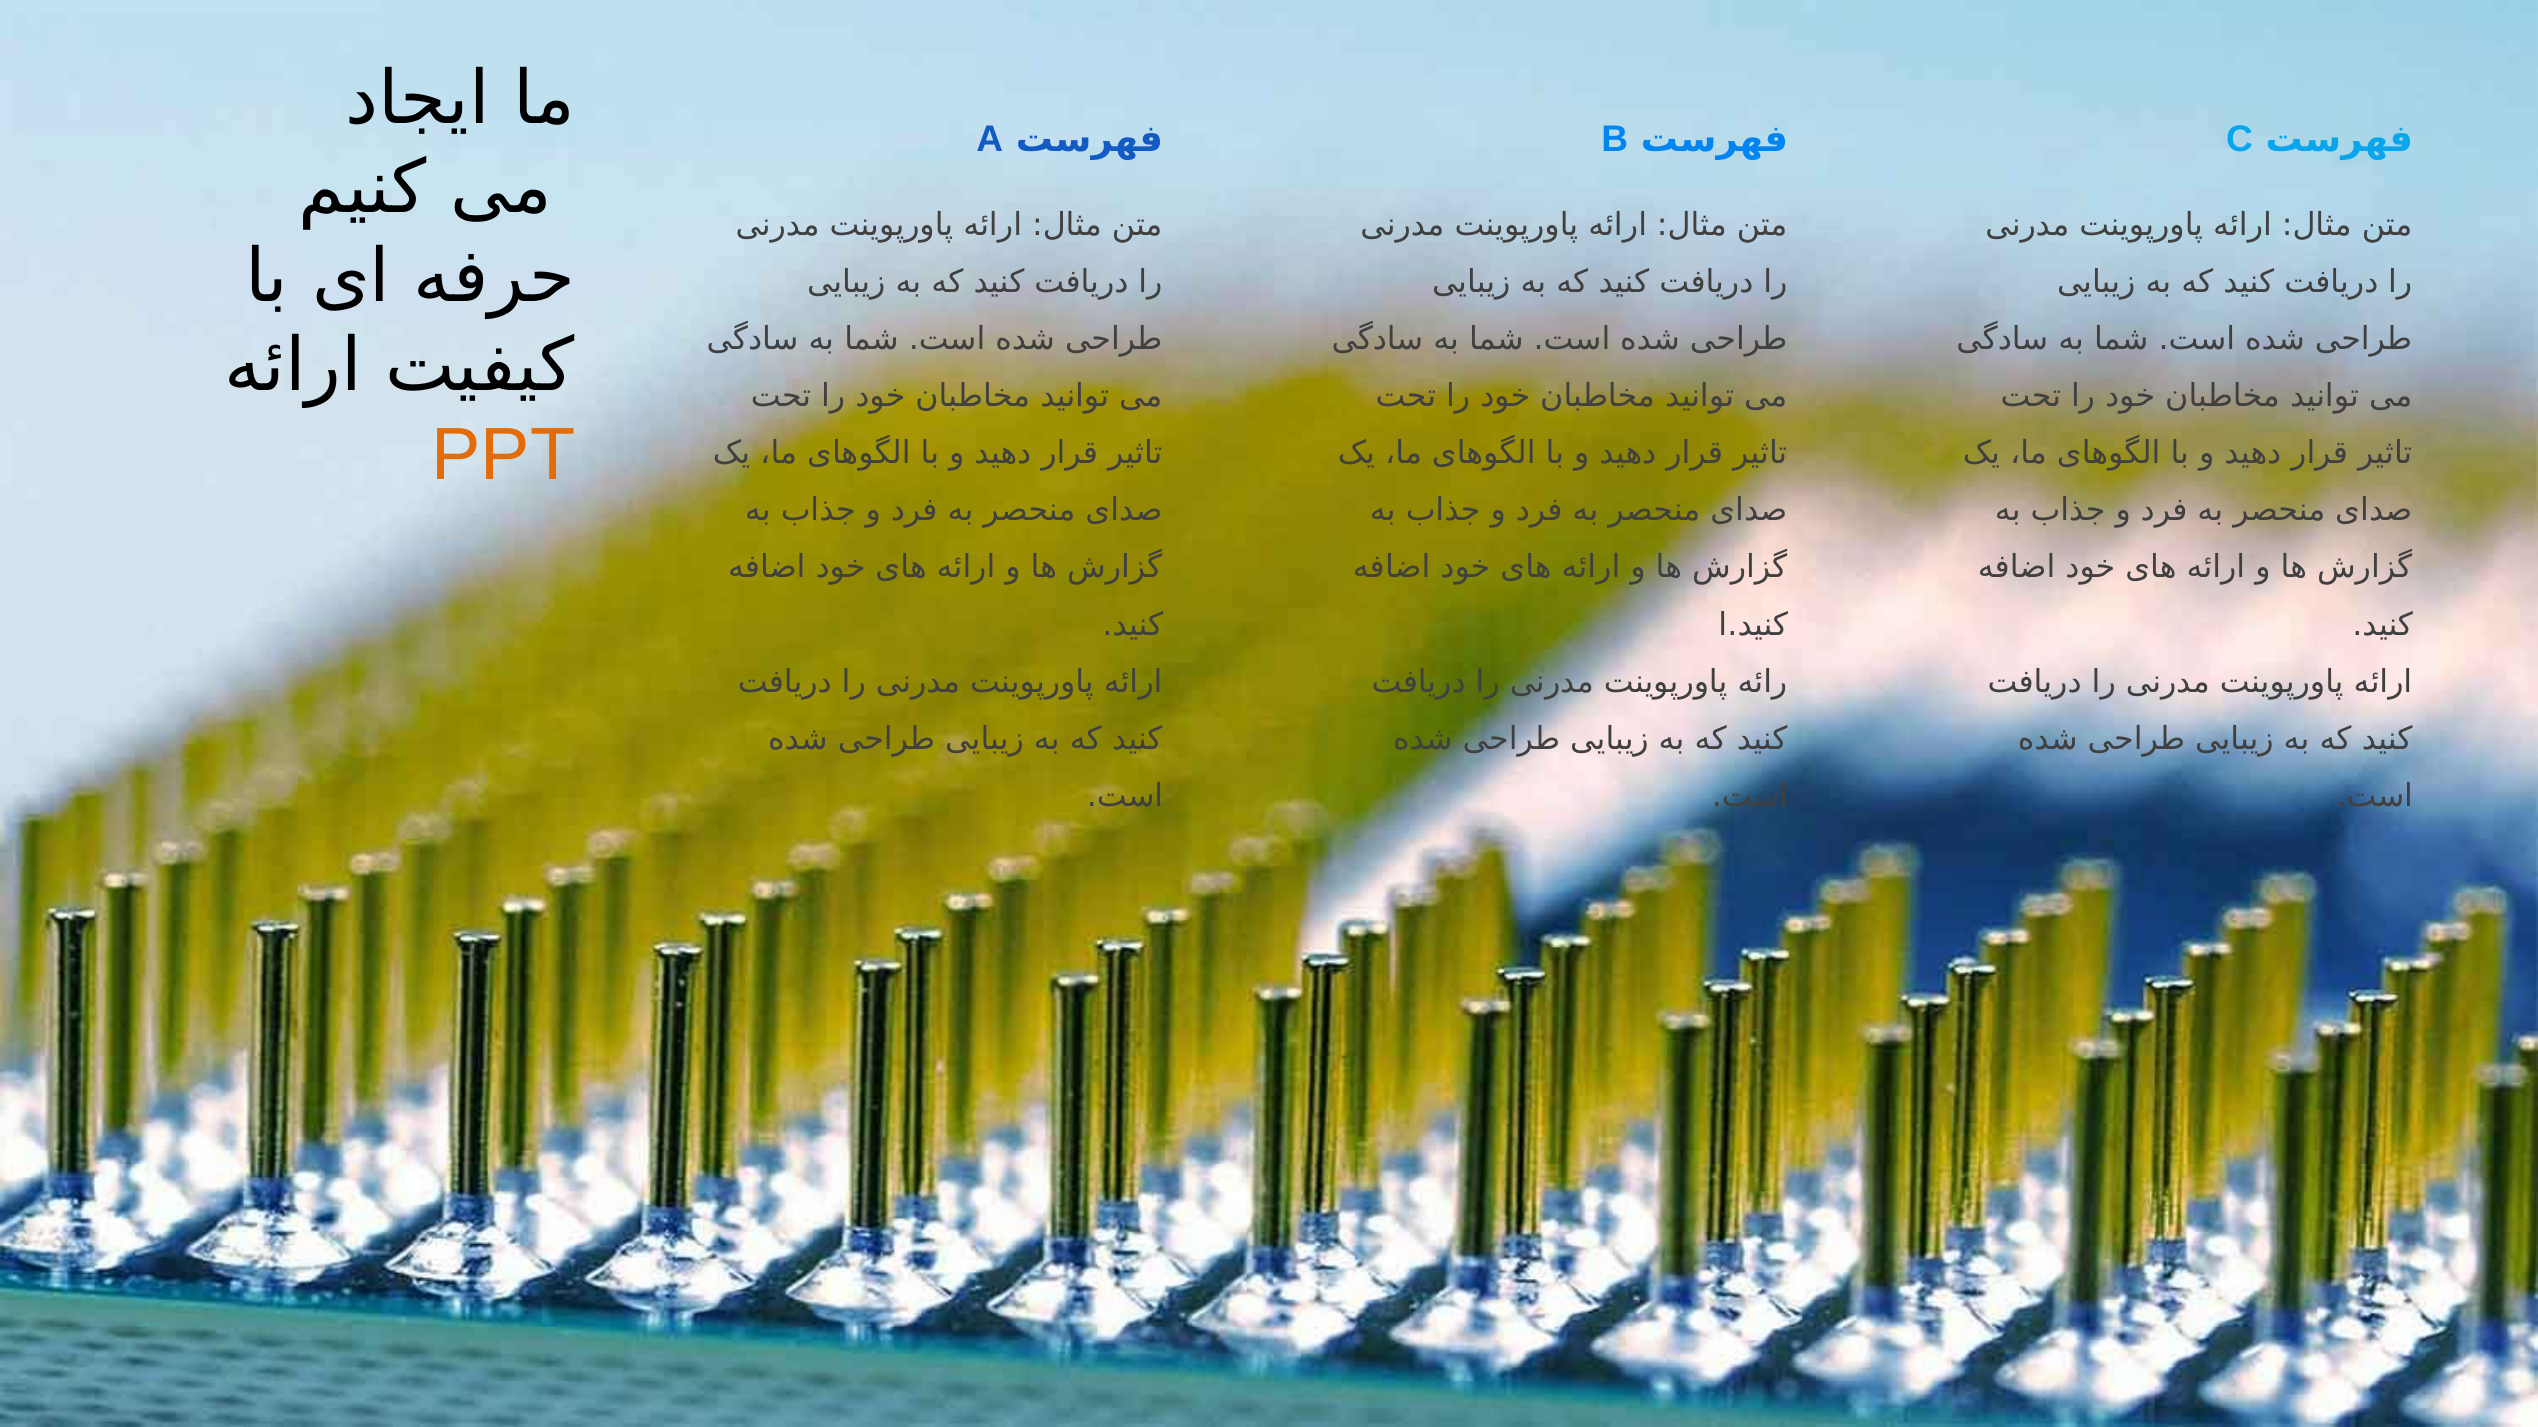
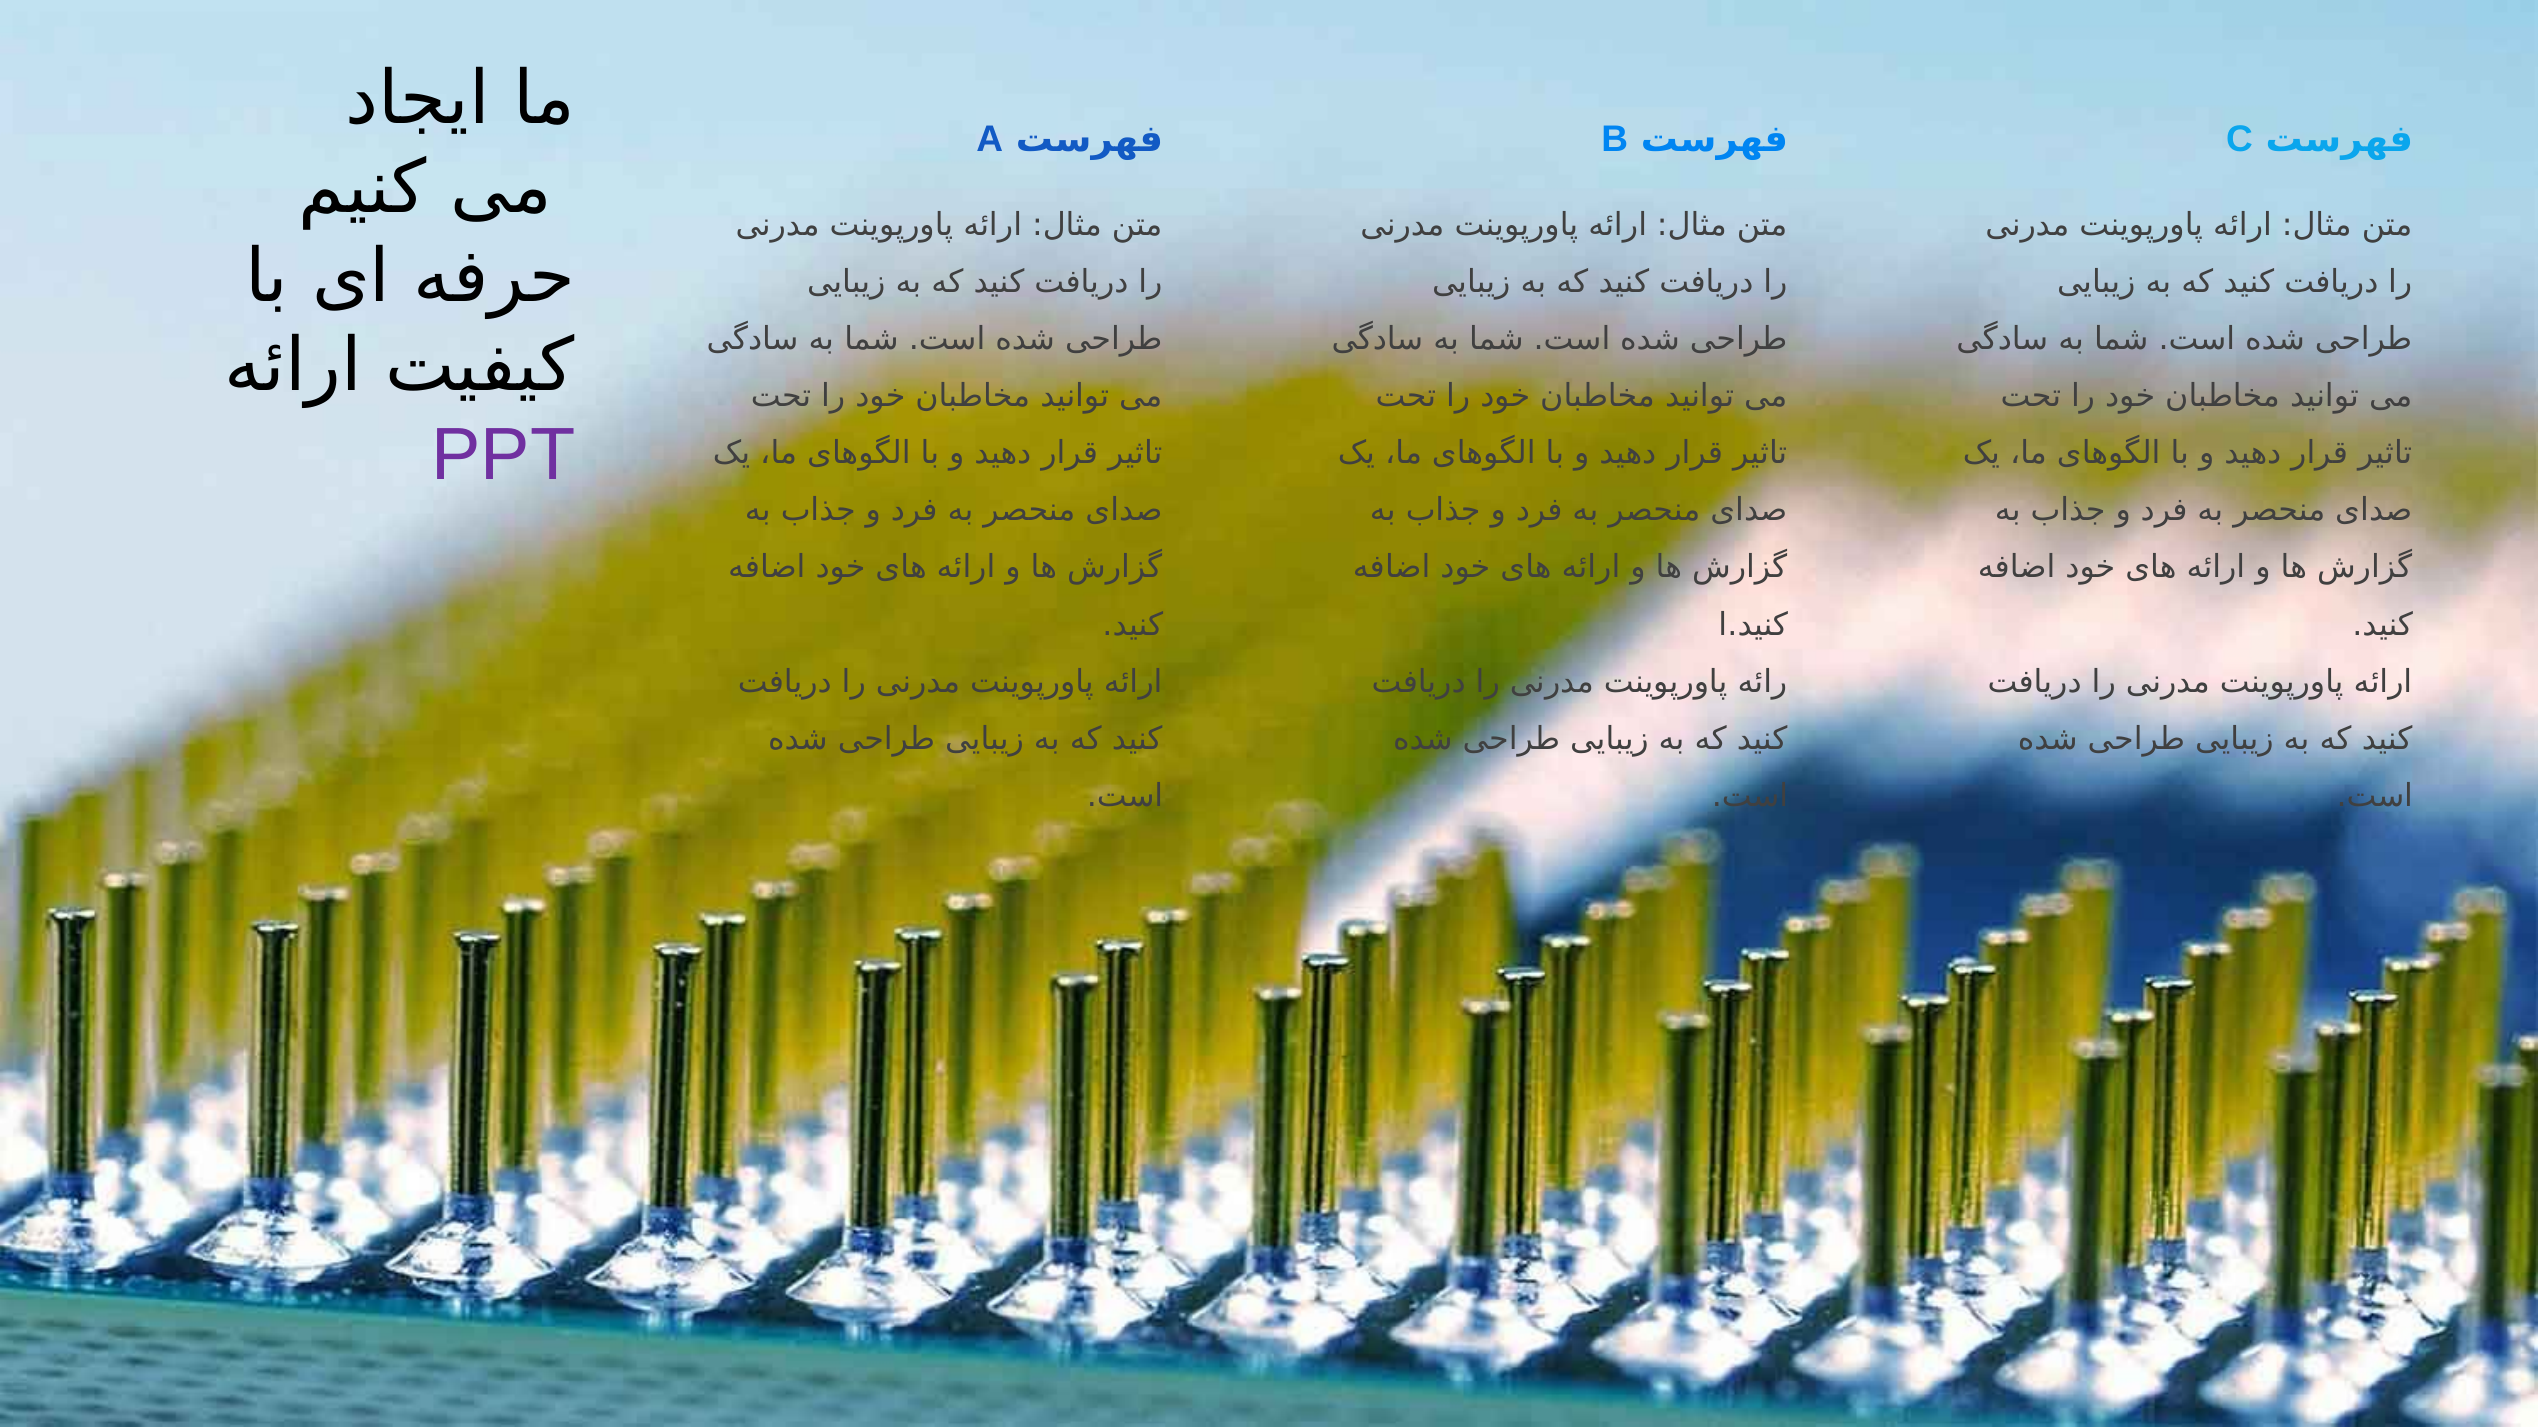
PPT colour: orange -> purple (503, 455)
